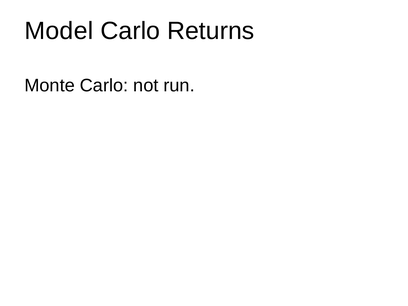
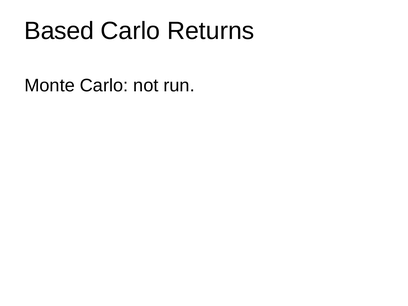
Model: Model -> Based (59, 31)
